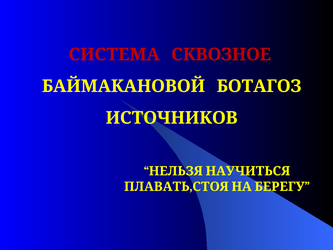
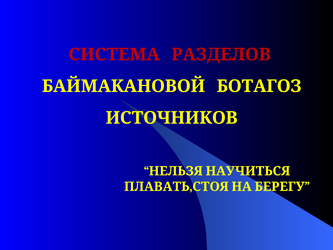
СКВОЗНОЕ: СКВОЗНОЕ -> РАЗДЕЛОВ (221, 54)
